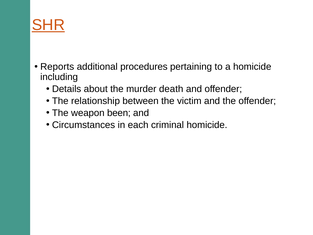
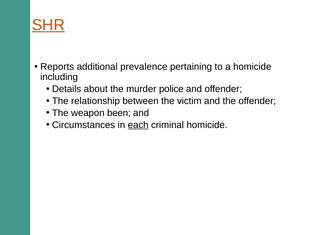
procedures: procedures -> prevalence (144, 67)
death: death -> police (171, 89)
each underline: none -> present (138, 125)
